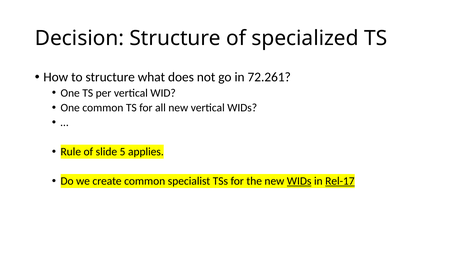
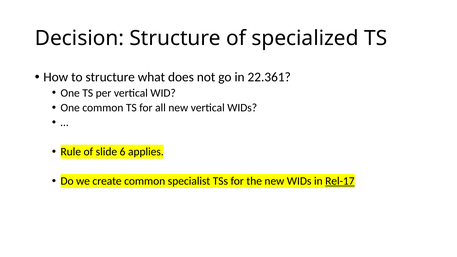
72.261: 72.261 -> 22.361 (269, 77)
5: 5 -> 6 (123, 152)
WIDs underline: present -> none (299, 181)
